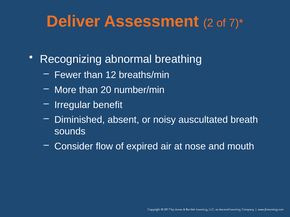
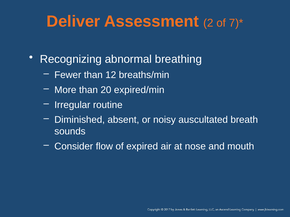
number/min: number/min -> expired/min (139, 90)
benefit: benefit -> routine (108, 105)
